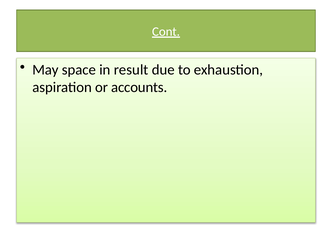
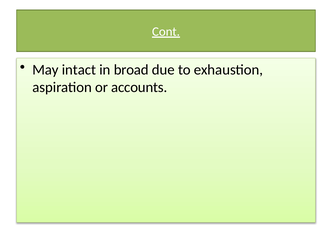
space: space -> intact (79, 70)
result: result -> broad (131, 70)
